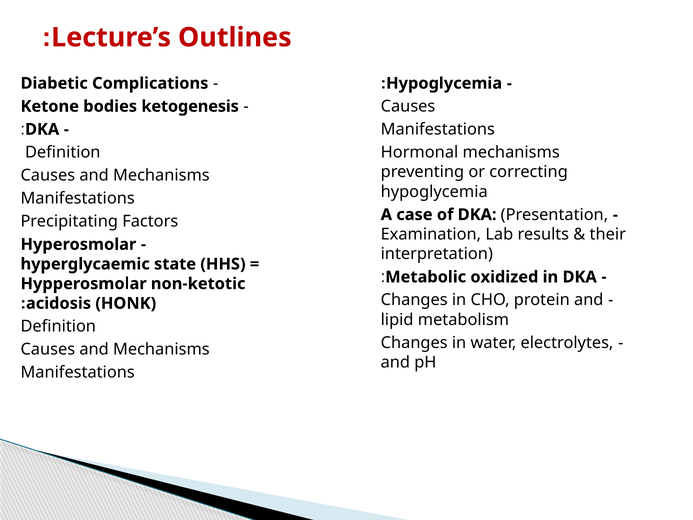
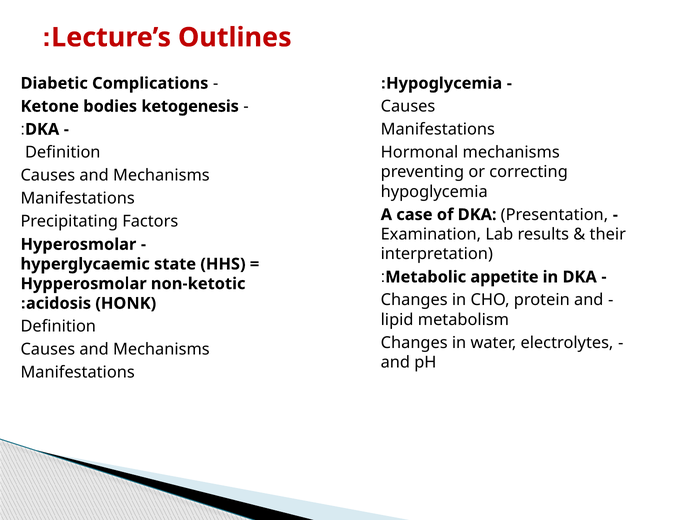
oxidized: oxidized -> appetite (504, 277)
